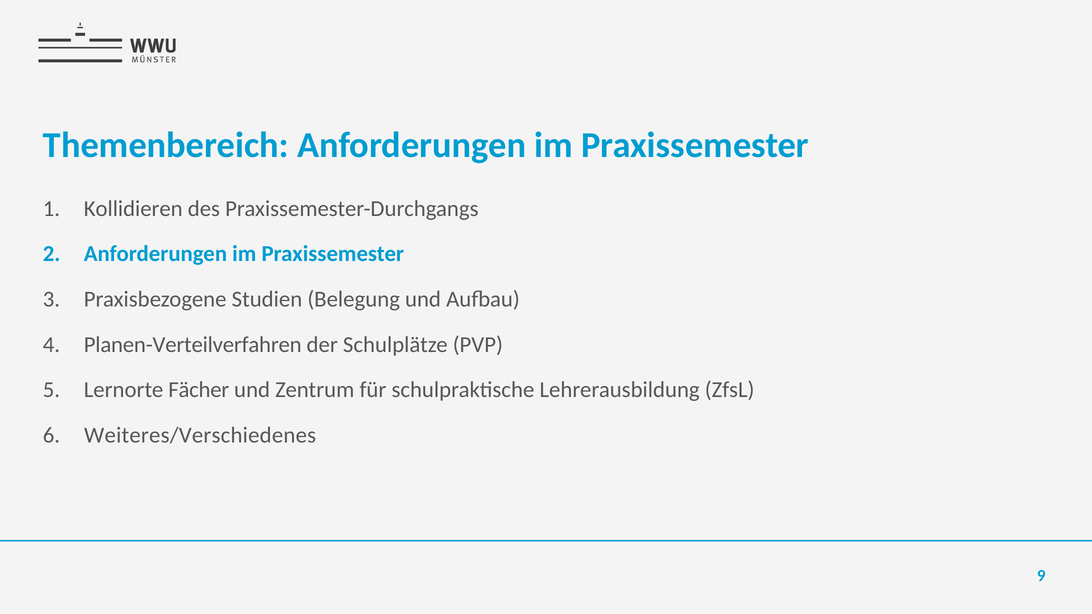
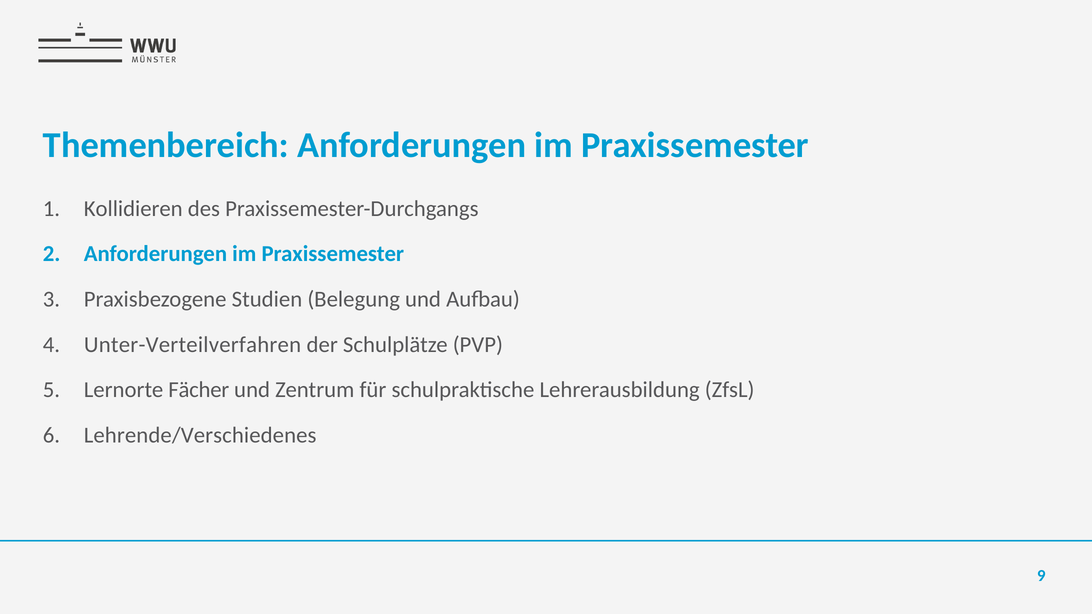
Planen-Verteilverfahren: Planen-Verteilverfahren -> Unter-Verteilverfahren (193, 345)
Weiteres/Verschiedenes: Weiteres/Verschiedenes -> Lehrende/Verschiedenes (200, 435)
